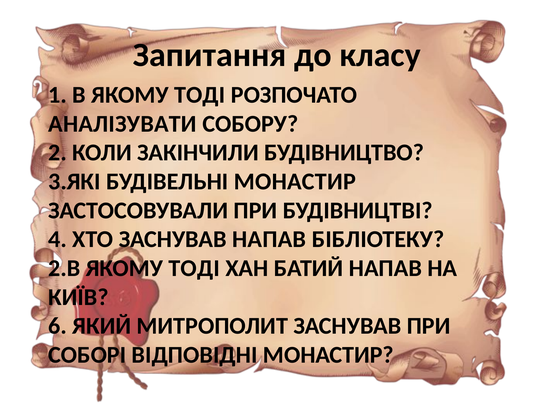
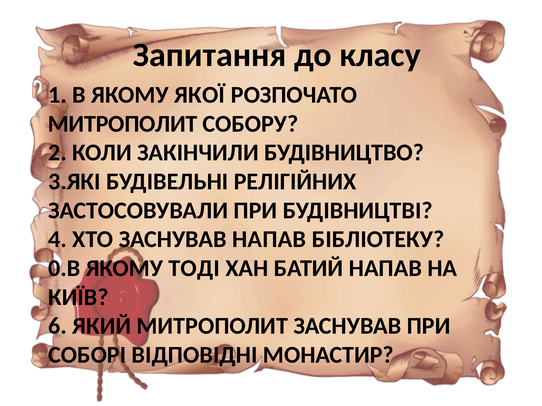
В ЯКОМУ ТОДІ: ТОДІ -> ЯКОЇ (200, 95)
АНАЛІЗУВАТИ: АНАЛІЗУВАТИ -> МИТРОПОЛИТ (123, 124)
БУДІВЕЛЬНІ МОНАСТИР: МОНАСТИР -> РЕЛІГІЙНИХ (295, 182)
2.В: 2.В -> 0.В (64, 269)
